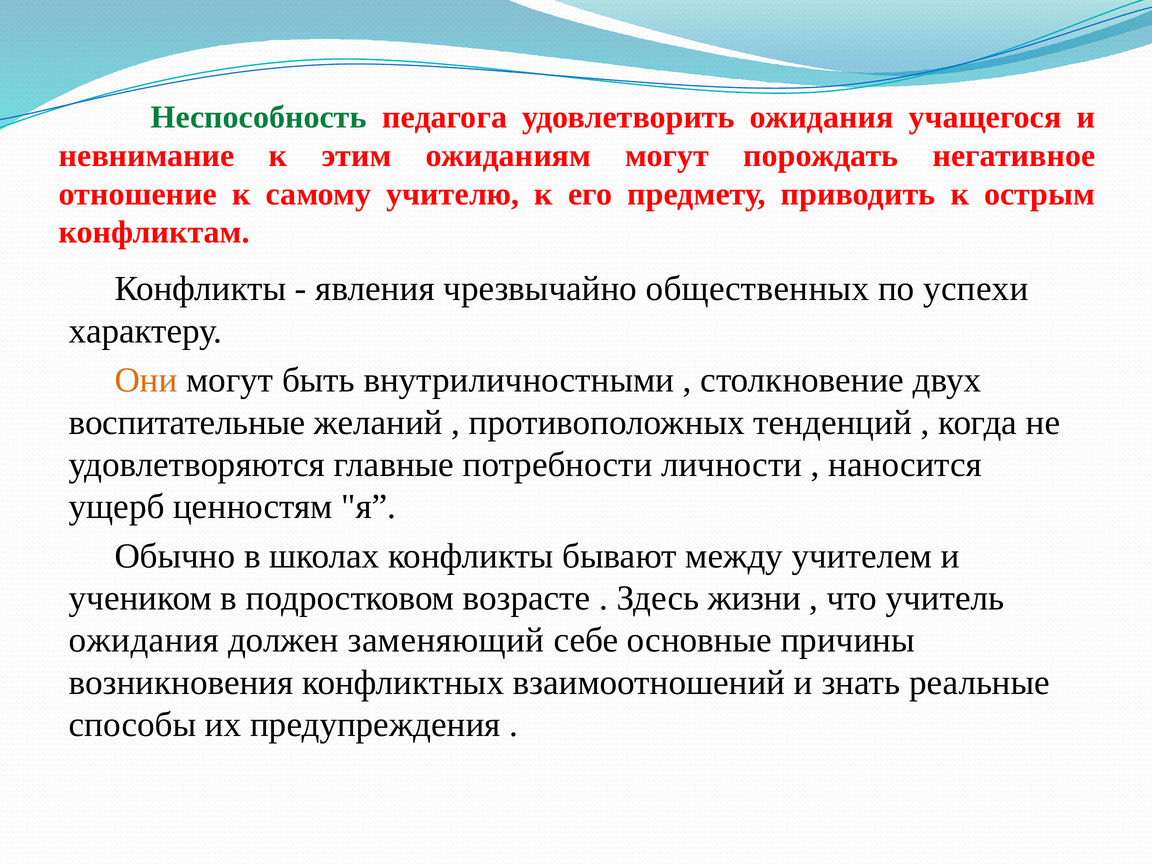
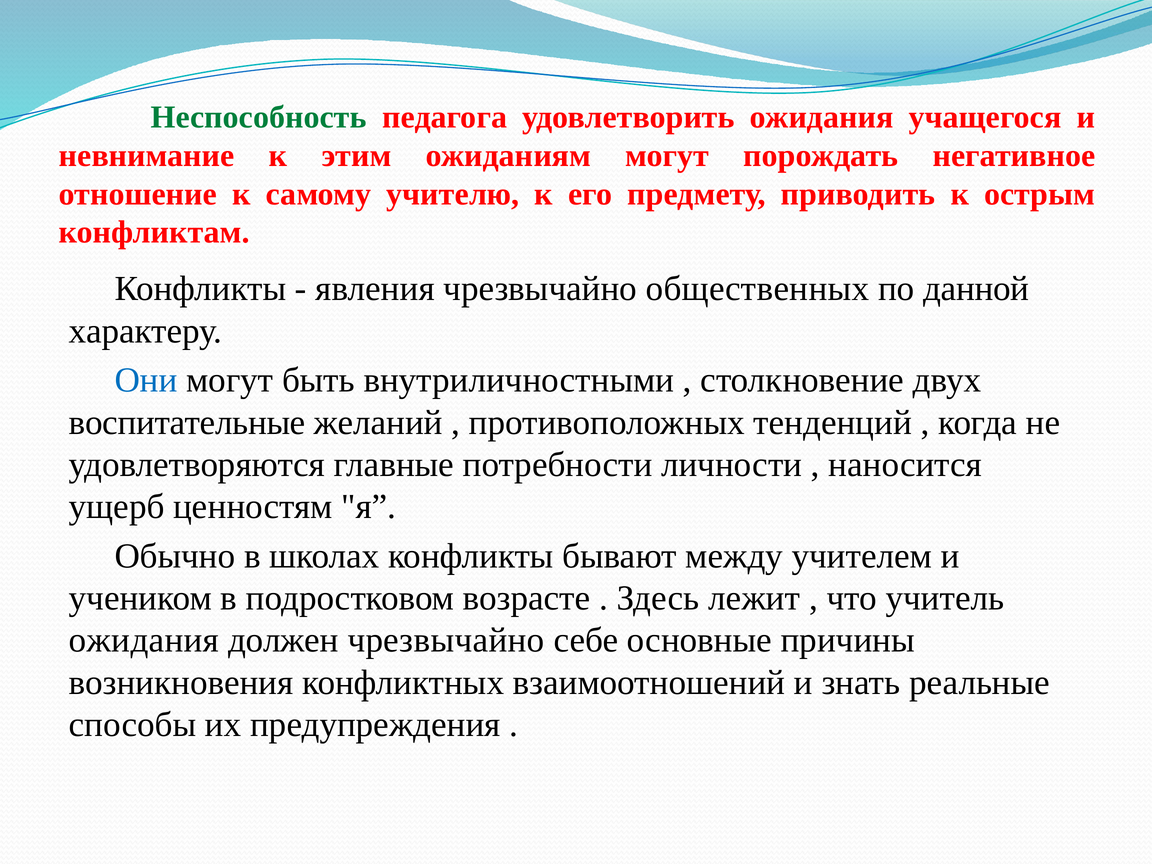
успехи: успехи -> данной (976, 289)
Они colour: orange -> blue (146, 380)
жизни: жизни -> лежит (754, 598)
должен заменяющий: заменяющий -> чрезвычайно (446, 640)
